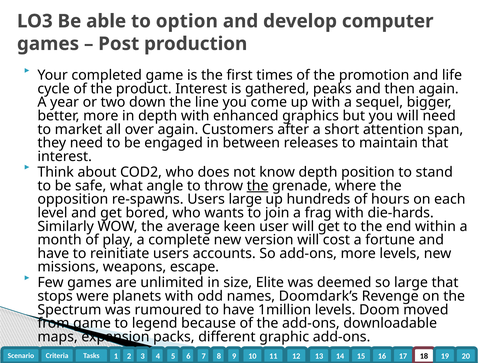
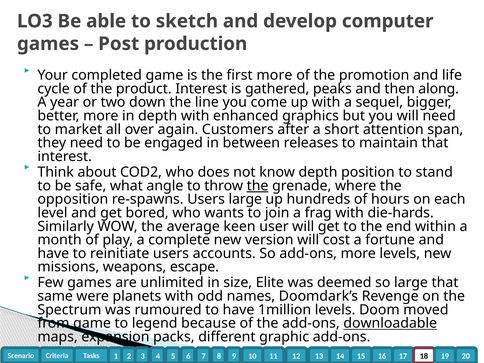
option: option -> sketch (187, 21)
first times: times -> more (274, 75)
then again: again -> along (439, 89)
stops: stops -> same (55, 296)
downloadable underline: none -> present (390, 323)
